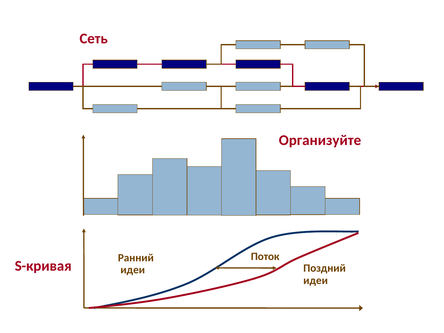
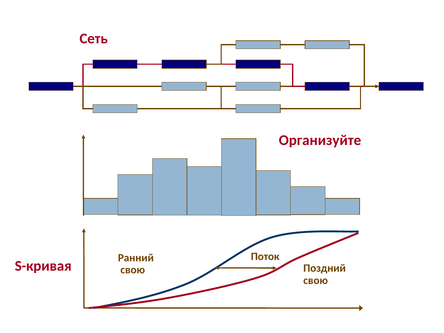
идеи: идеи -> свою (133, 270)
идеи: идеи -> свою (316, 280)
